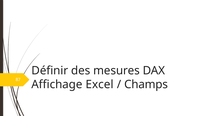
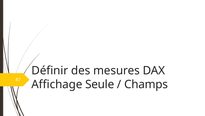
Excel: Excel -> Seule (100, 84)
